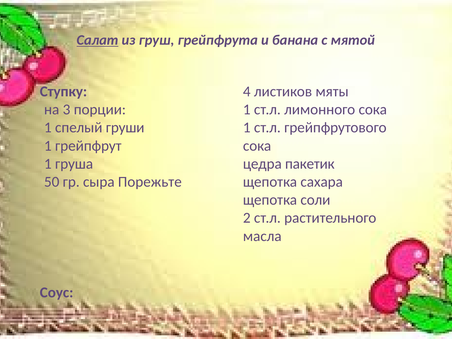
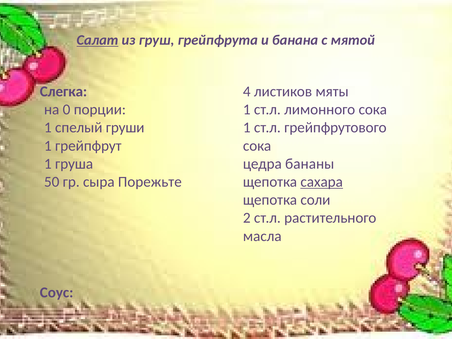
Ступку: Ступку -> Слегка (63, 91)
3: 3 -> 0 (67, 110)
пакетик: пакетик -> бананы (310, 164)
сахара underline: none -> present (322, 182)
